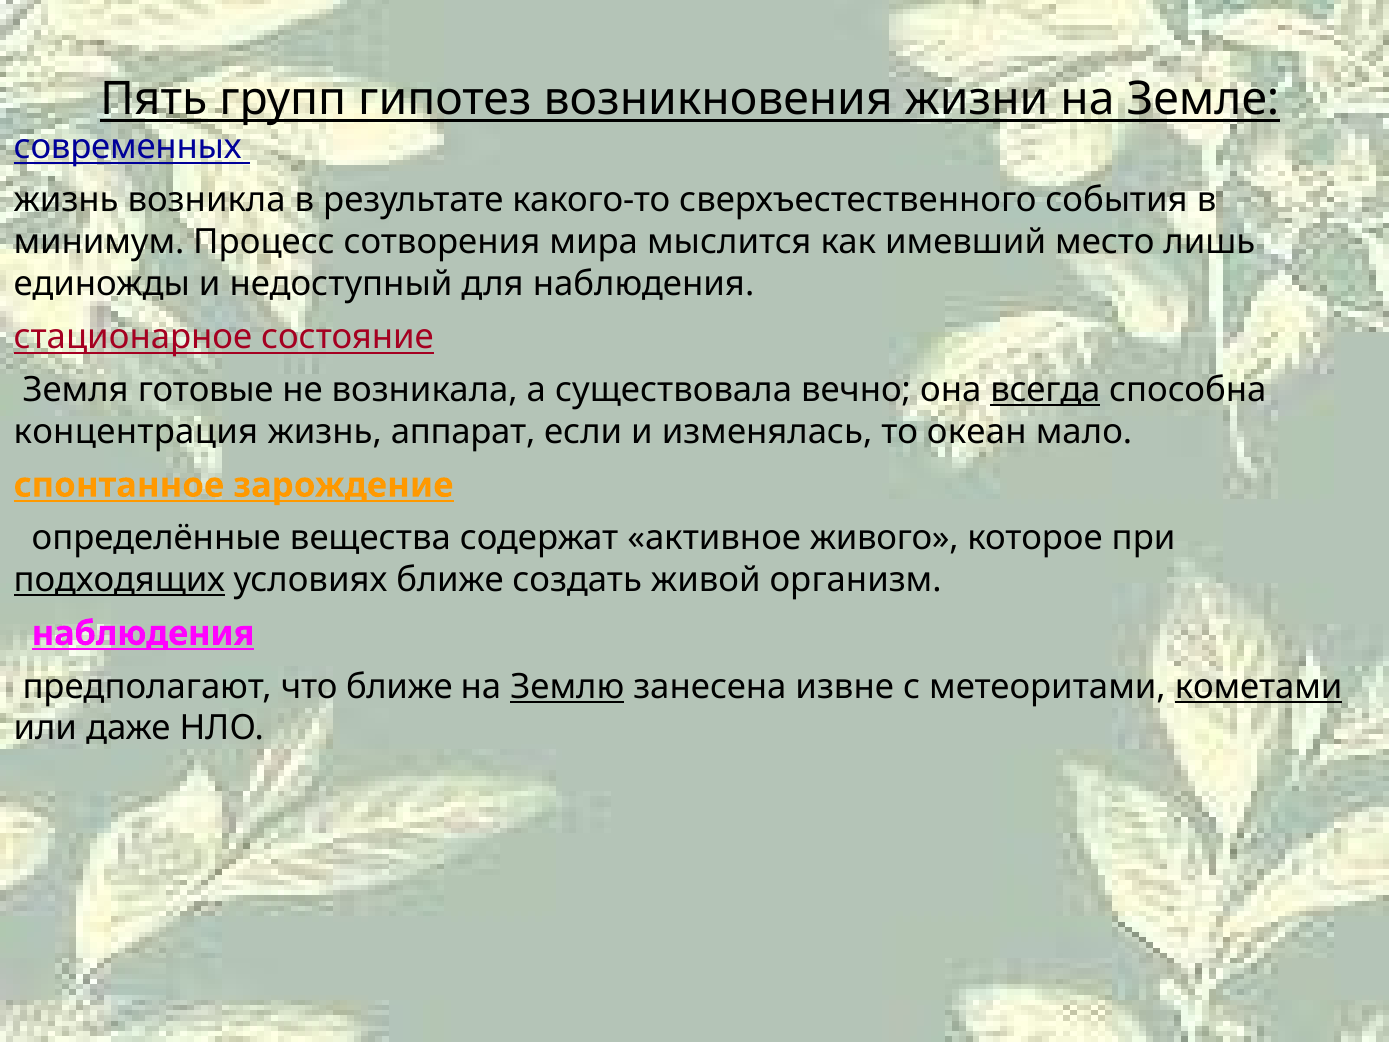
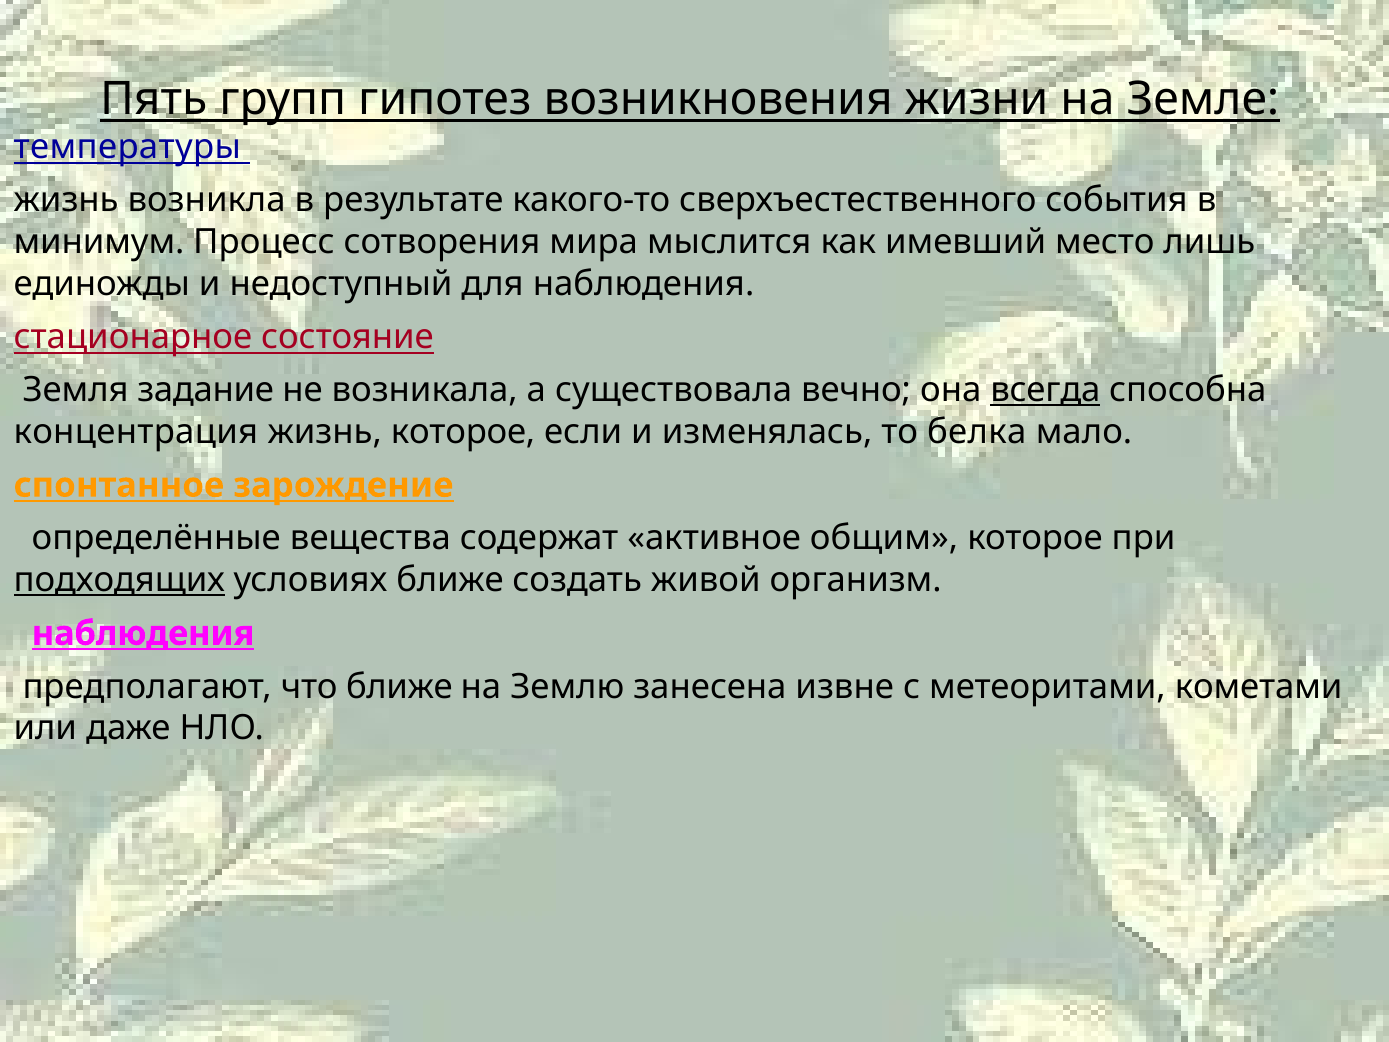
современных: современных -> температуры (127, 147)
готовые: готовые -> задание (206, 390)
жизнь аппарат: аппарат -> которое (463, 432)
океан: океан -> белка (977, 432)
живого: живого -> общим (884, 538)
Землю underline: present -> none (567, 687)
кометами underline: present -> none (1259, 687)
